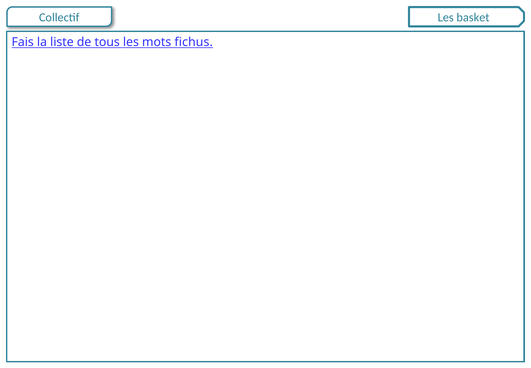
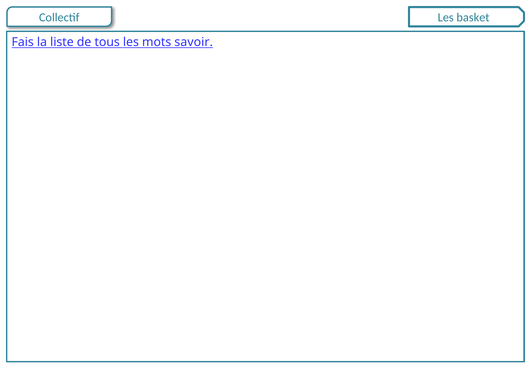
fichus: fichus -> savoir (194, 42)
